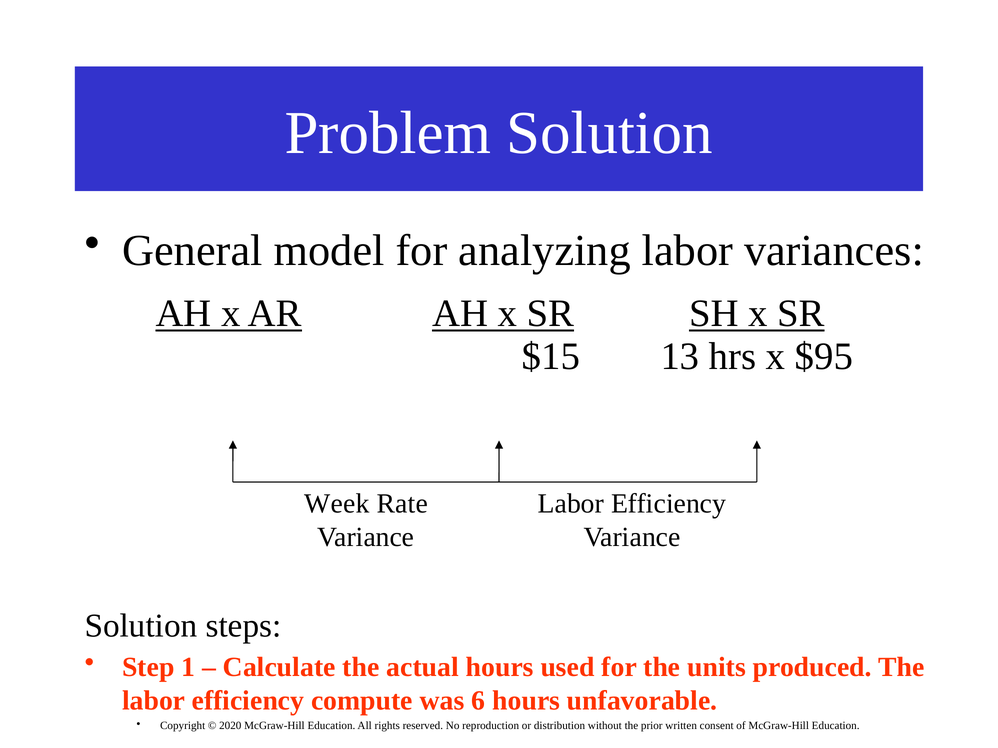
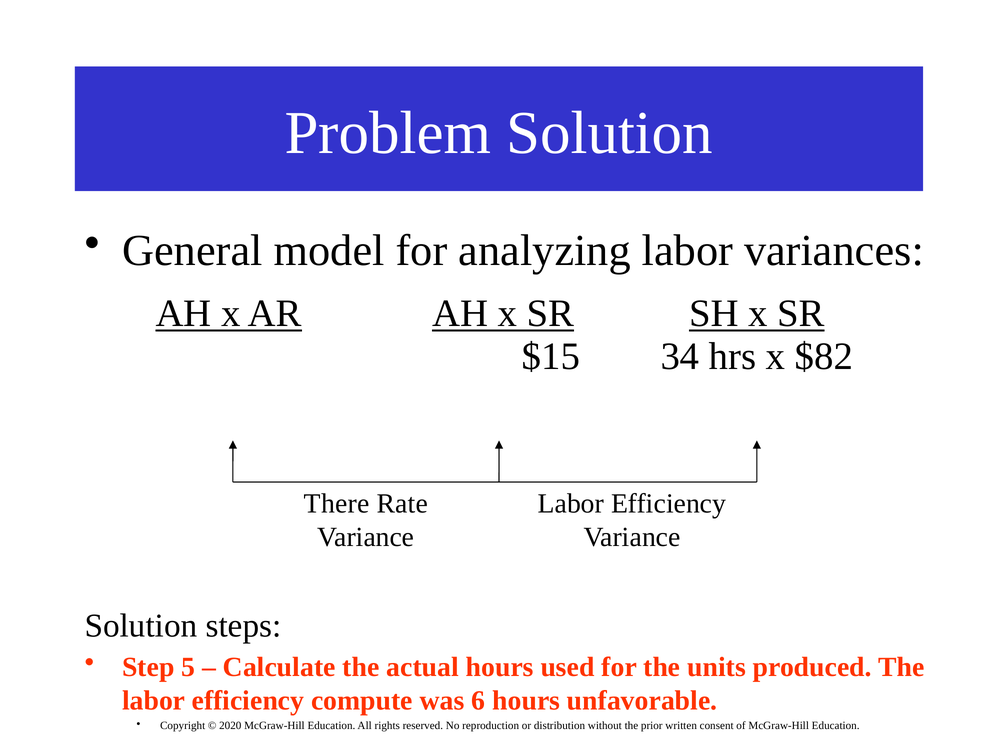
13: 13 -> 34 (680, 357)
$95: $95 -> $82 (824, 357)
Week: Week -> There (337, 504)
1: 1 -> 5 (188, 668)
